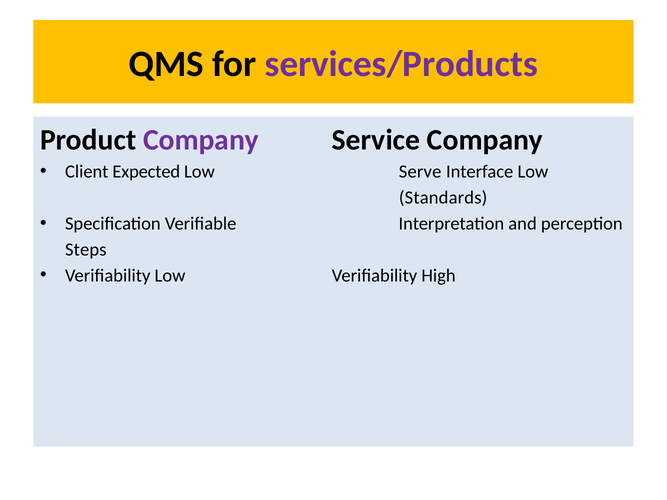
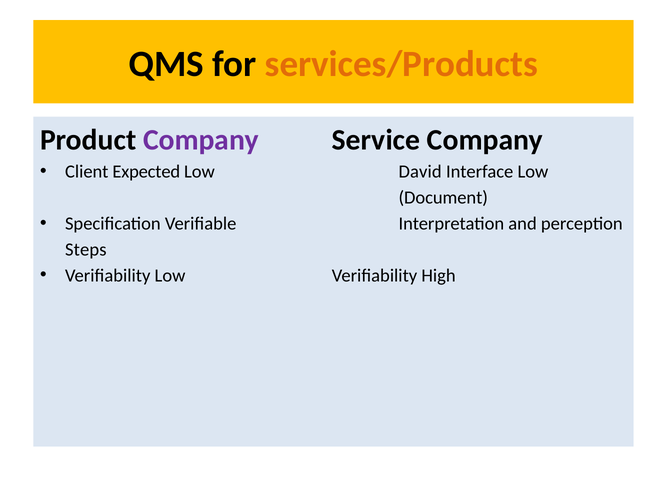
services/Products colour: purple -> orange (401, 64)
Serve: Serve -> David (420, 172)
Standards: Standards -> Document (443, 198)
